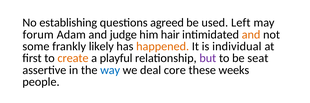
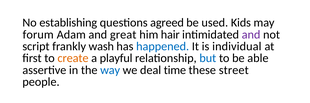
Left: Left -> Kids (241, 23)
judge: judge -> great (123, 35)
and colour: orange -> purple (251, 35)
some: some -> script (36, 47)
likely: likely -> wash (101, 47)
happened colour: orange -> blue (163, 47)
but colour: purple -> blue (208, 58)
seat: seat -> able (258, 58)
core: core -> time (175, 70)
weeks: weeks -> street (234, 70)
